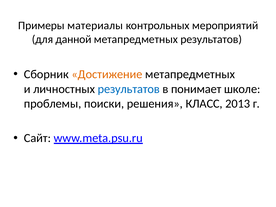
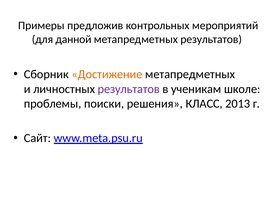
материалы: материалы -> предложив (95, 26)
результатов colour: blue -> purple (129, 89)
понимает: понимает -> ученикам (196, 89)
